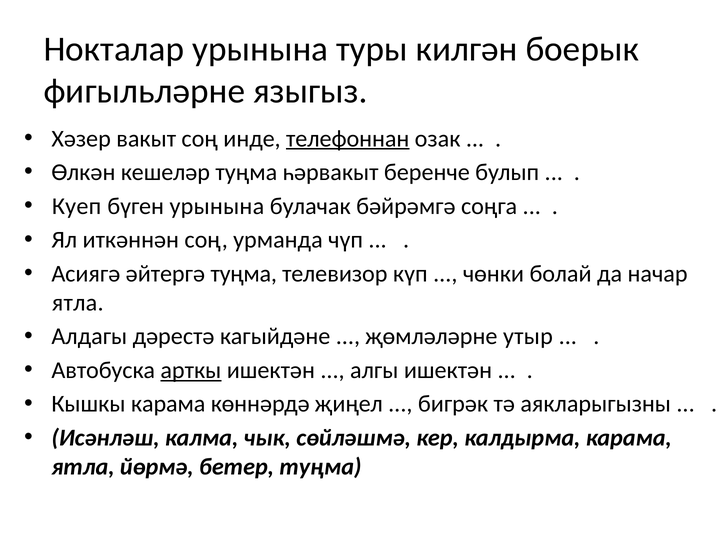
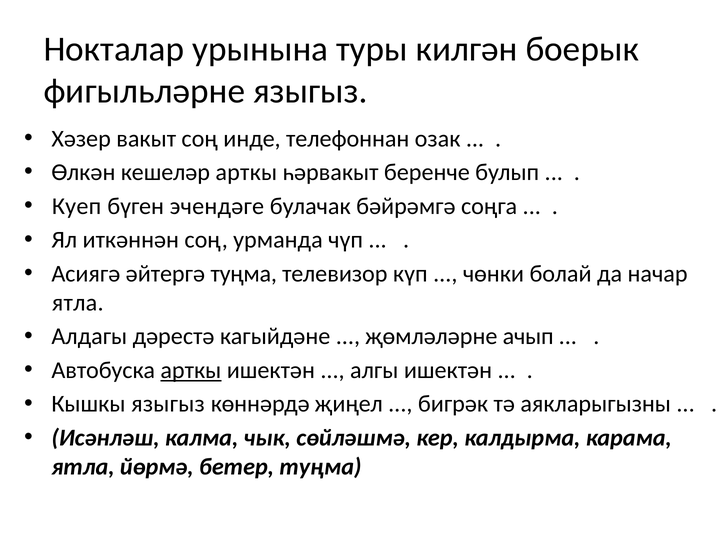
телефоннан underline: present -> none (348, 139)
кешеләр туңма: туңма -> арткы (246, 173)
бүген урынына: урынына -> эчендәге (217, 206)
утыр: утыр -> ачып (528, 337)
Кышкы карама: карама -> языгыз (168, 405)
